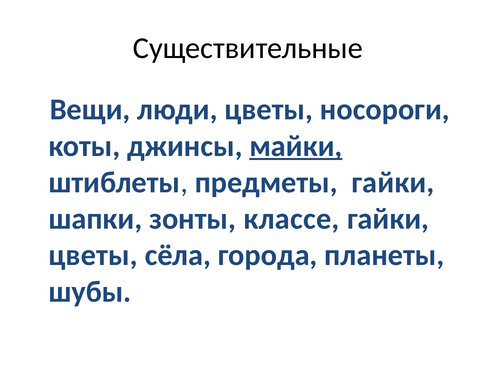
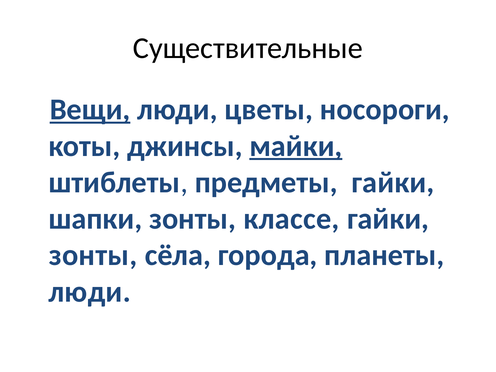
Вещи underline: none -> present (90, 110)
цветы: цветы -> зонты (93, 255)
шубы: шубы -> люди (90, 292)
